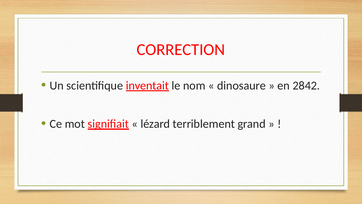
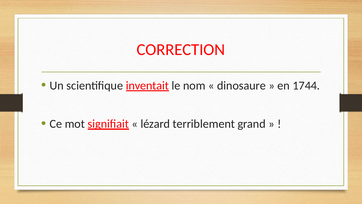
2842: 2842 -> 1744 (306, 85)
